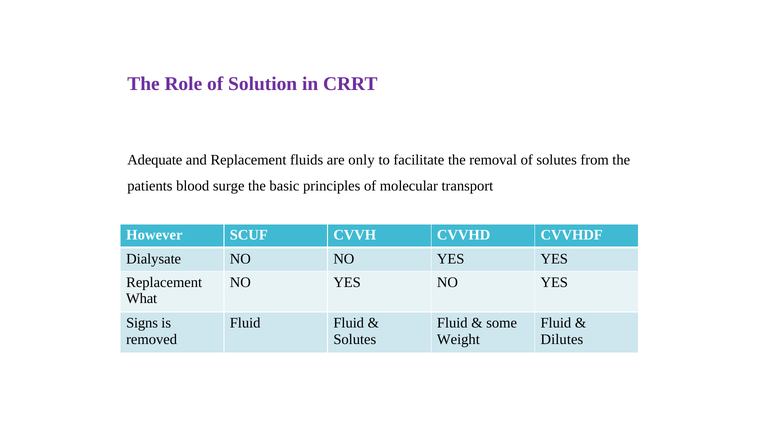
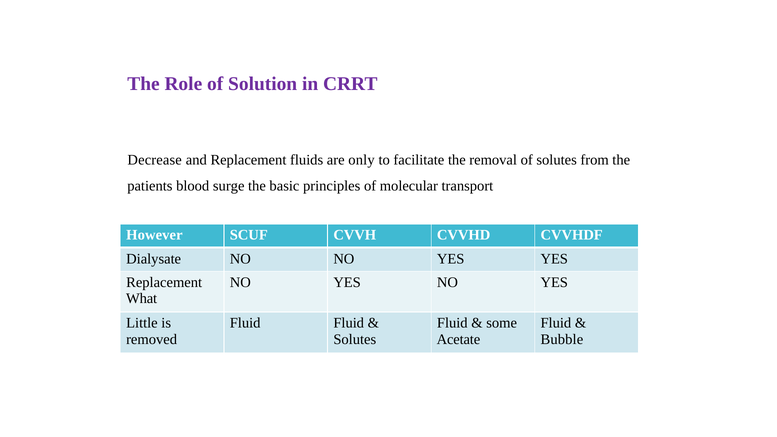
Adequate: Adequate -> Decrease (155, 160)
Signs: Signs -> Little (142, 323)
Weight: Weight -> Acetate (458, 339)
Dilutes: Dilutes -> Bubble (562, 339)
